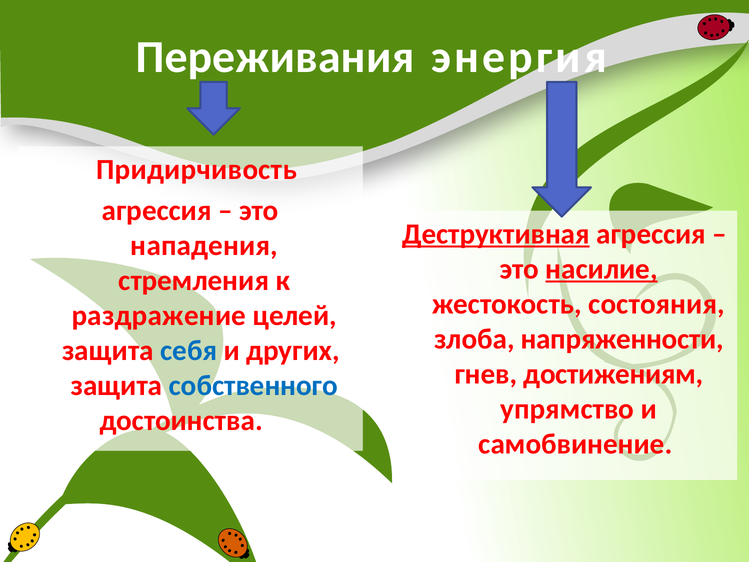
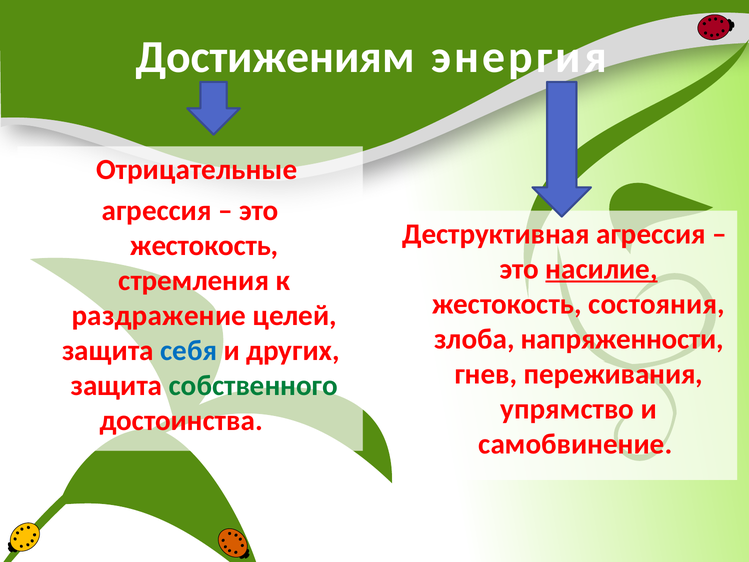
Переживания: Переживания -> Достижениям (275, 57)
Придирчивость: Придирчивость -> Отрицательные (197, 170)
Деструктивная underline: present -> none (496, 234)
нападения: нападения -> жестокость (204, 245)
достижениям: достижениям -> переживания (613, 374)
собственного colour: blue -> green (253, 385)
